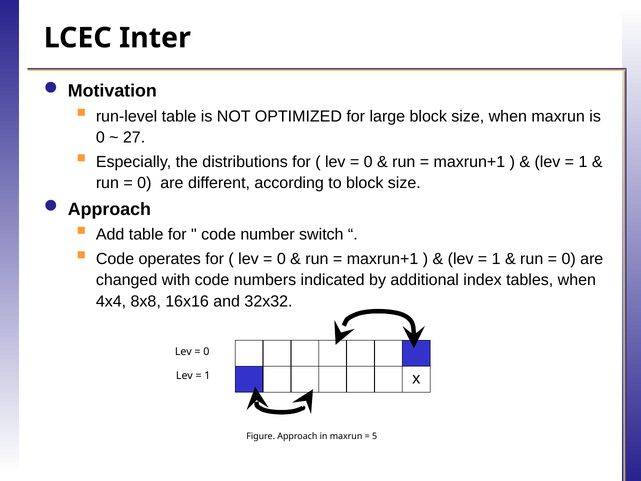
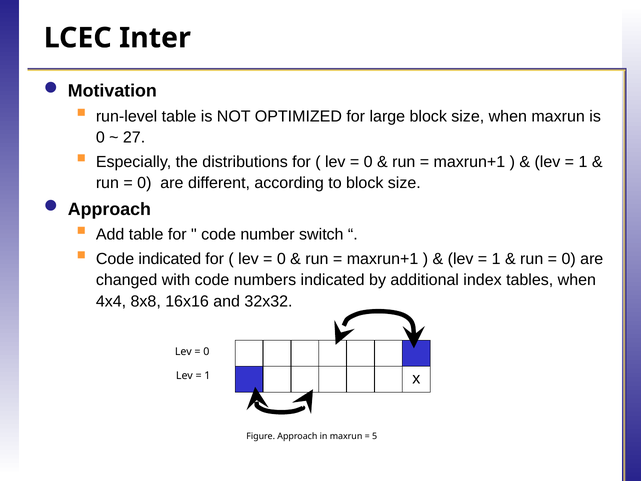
Code operates: operates -> indicated (170, 259)
